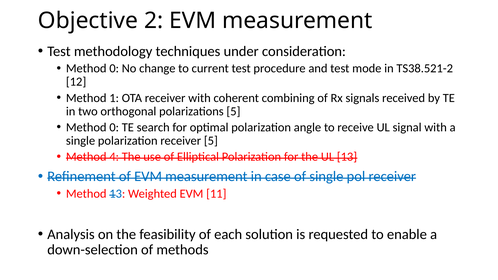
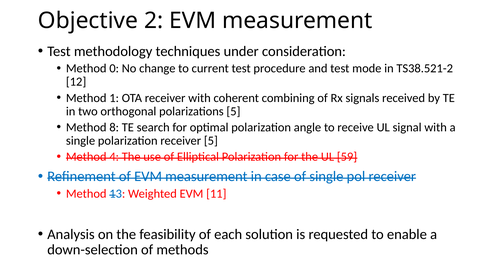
0: 0 -> 8 (114, 127)
UL 13: 13 -> 59 (347, 157)
